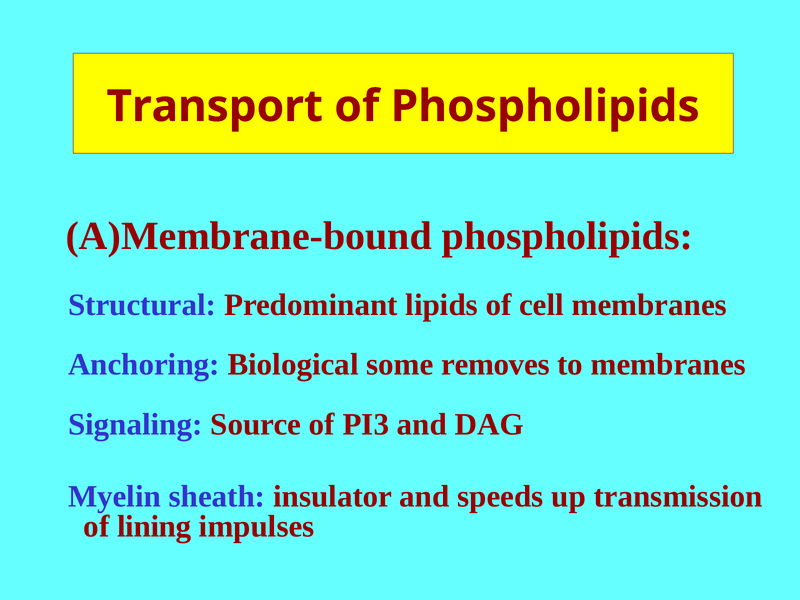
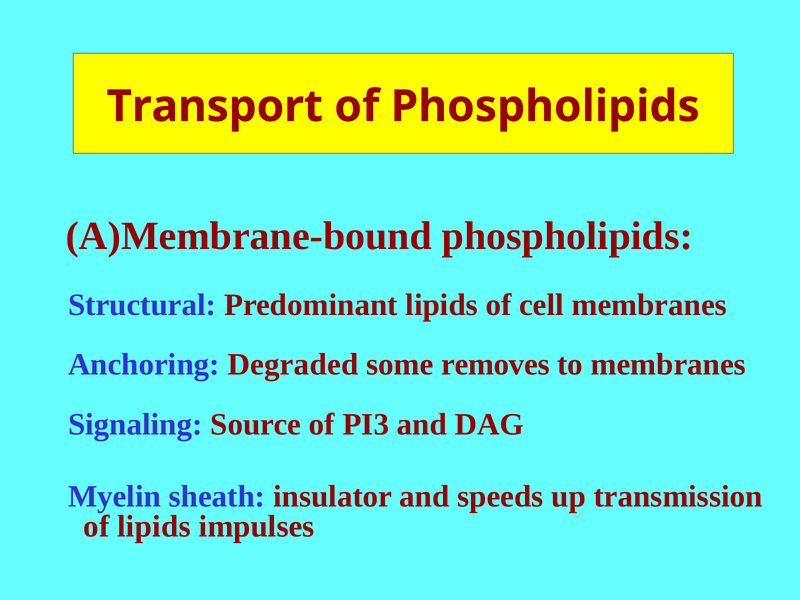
Biological: Biological -> Degraded (293, 365)
of lining: lining -> lipids (154, 527)
